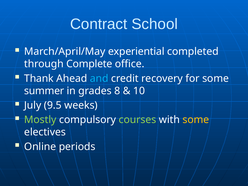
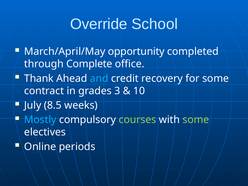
Contract: Contract -> Override (99, 24)
experiential: experiential -> opportunity (136, 52)
summer: summer -> contract (44, 91)
8: 8 -> 3 (117, 91)
9.5: 9.5 -> 8.5 (53, 105)
Mostly colour: light green -> light blue (40, 120)
some colour: yellow -> light green (196, 120)
